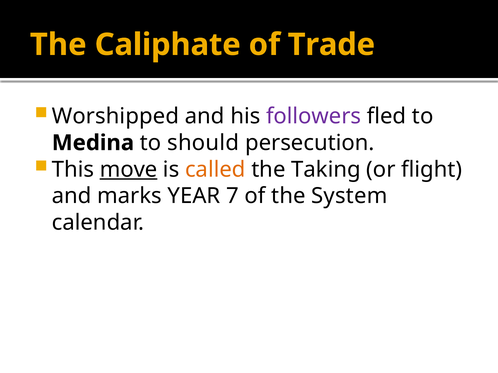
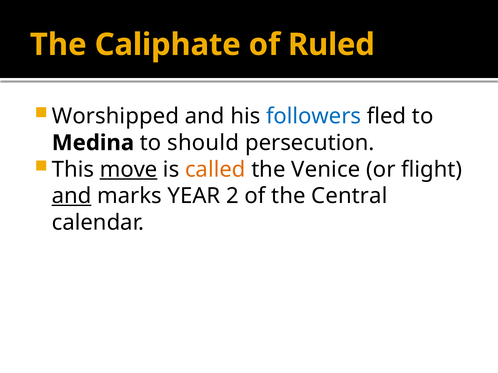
Trade: Trade -> Ruled (331, 45)
followers colour: purple -> blue (314, 116)
Taking: Taking -> Venice (326, 170)
and underline: none -> present (72, 196)
7: 7 -> 2 (232, 196)
System: System -> Central (349, 196)
